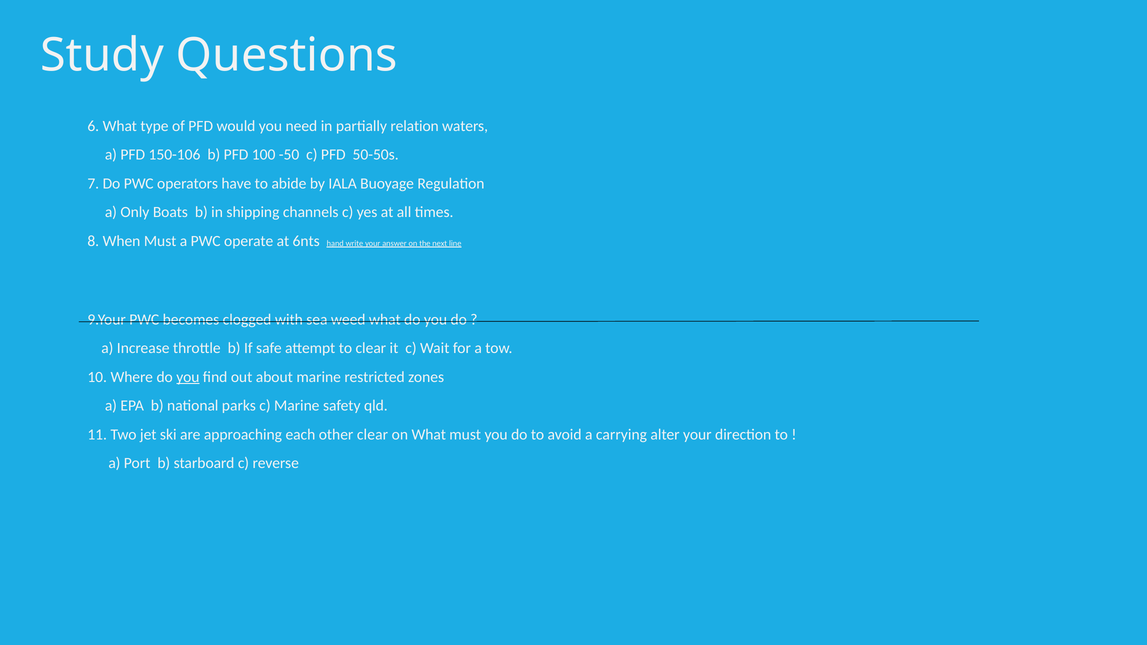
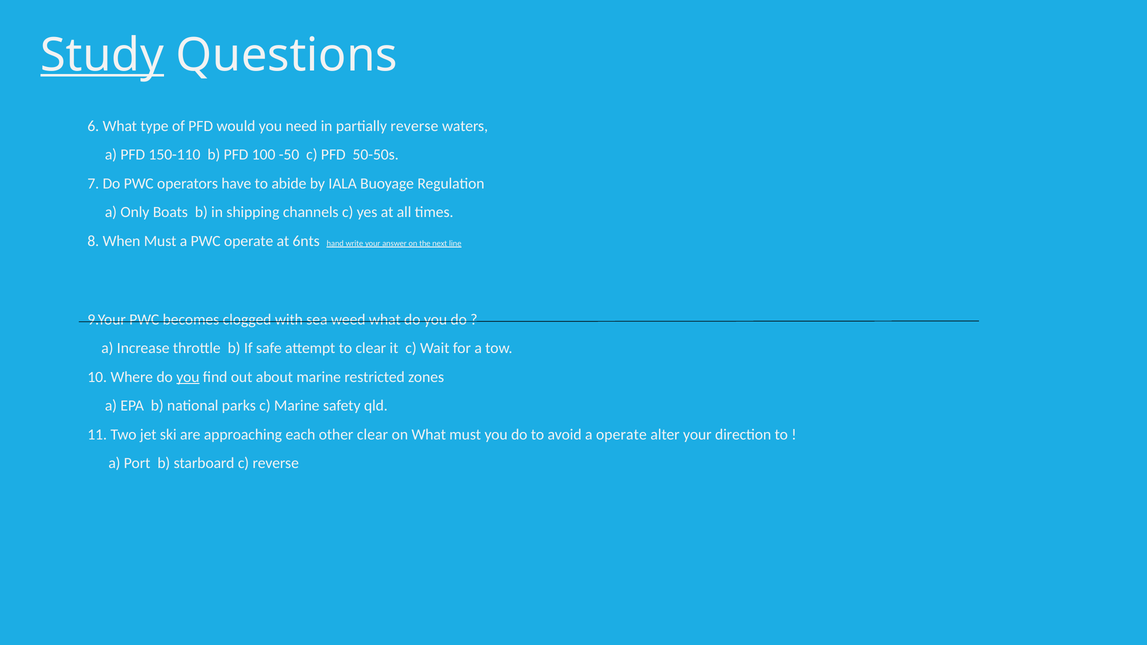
Study underline: none -> present (102, 55)
partially relation: relation -> reverse (414, 126)
150-106: 150-106 -> 150-110 (174, 155)
a carrying: carrying -> operate (621, 435)
